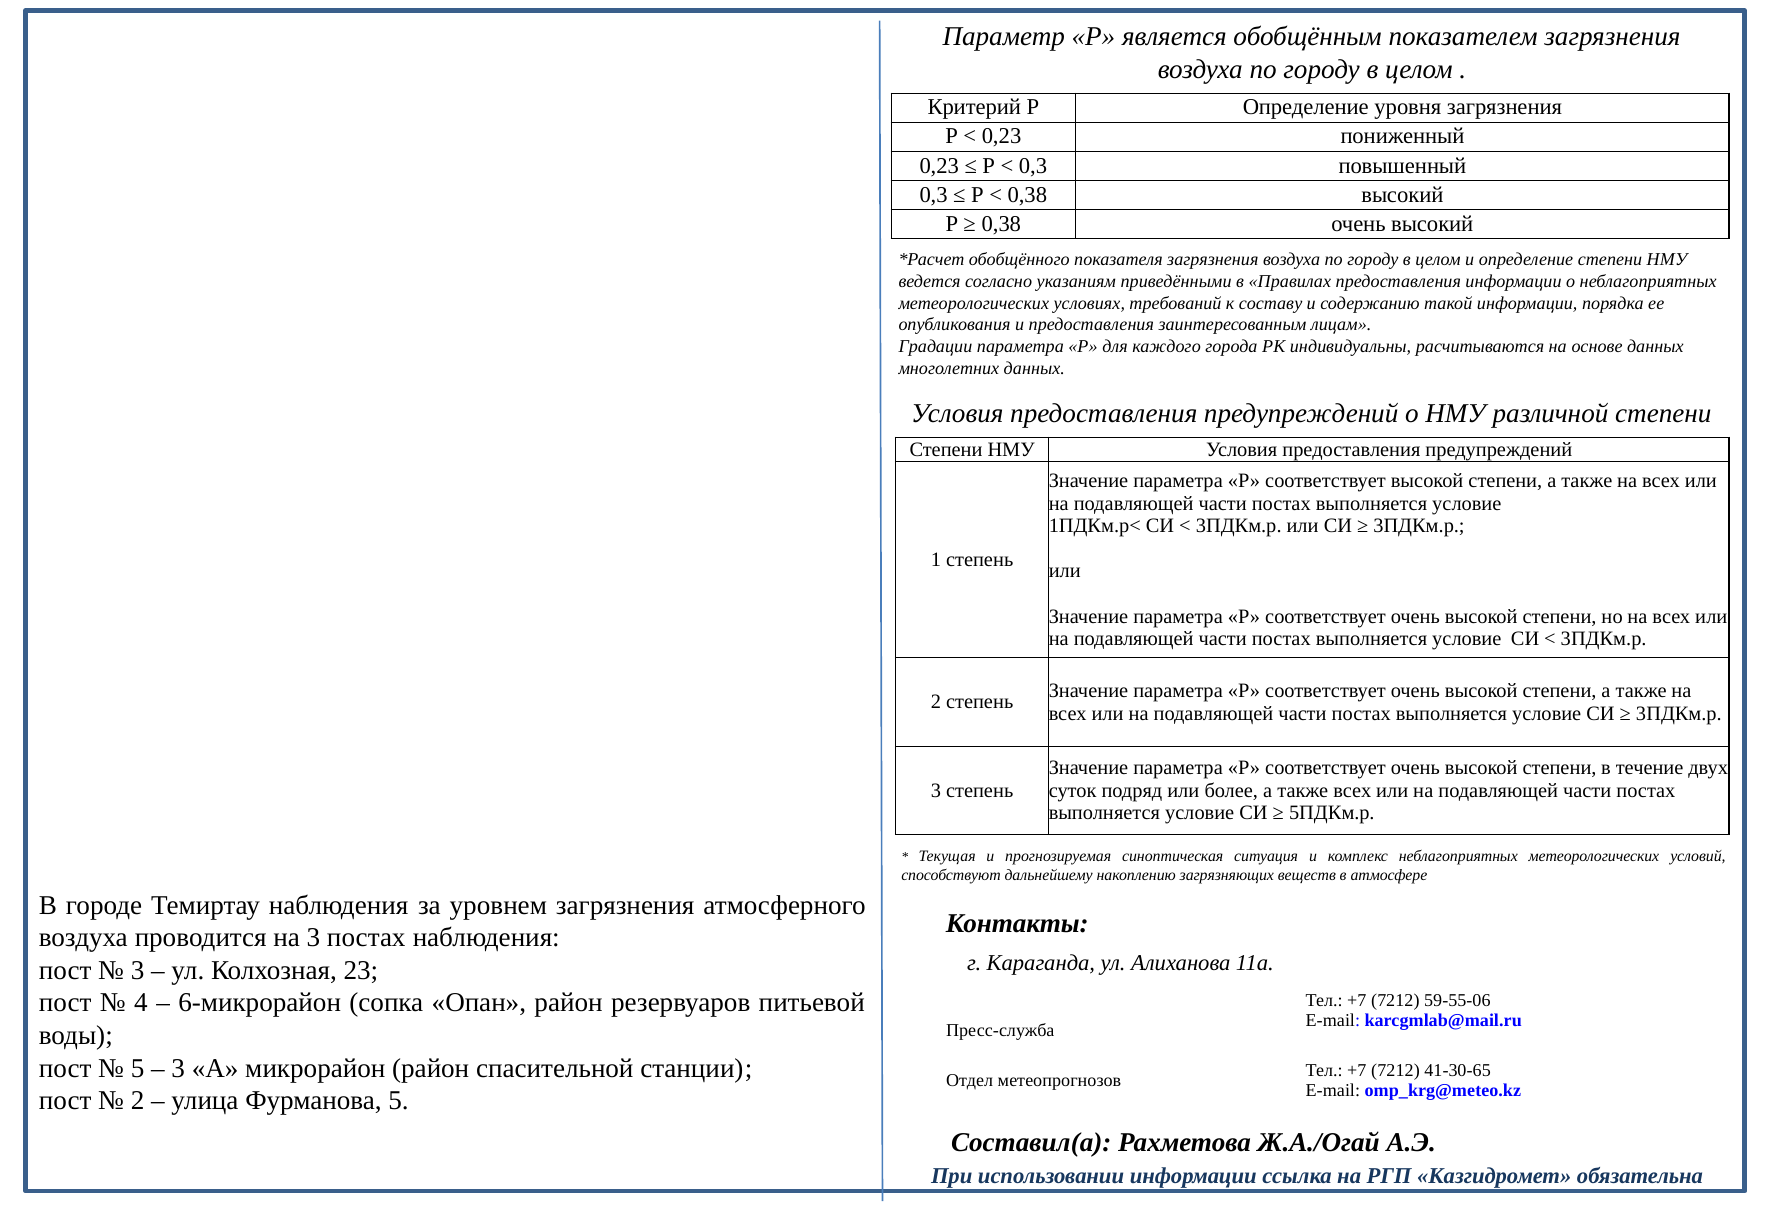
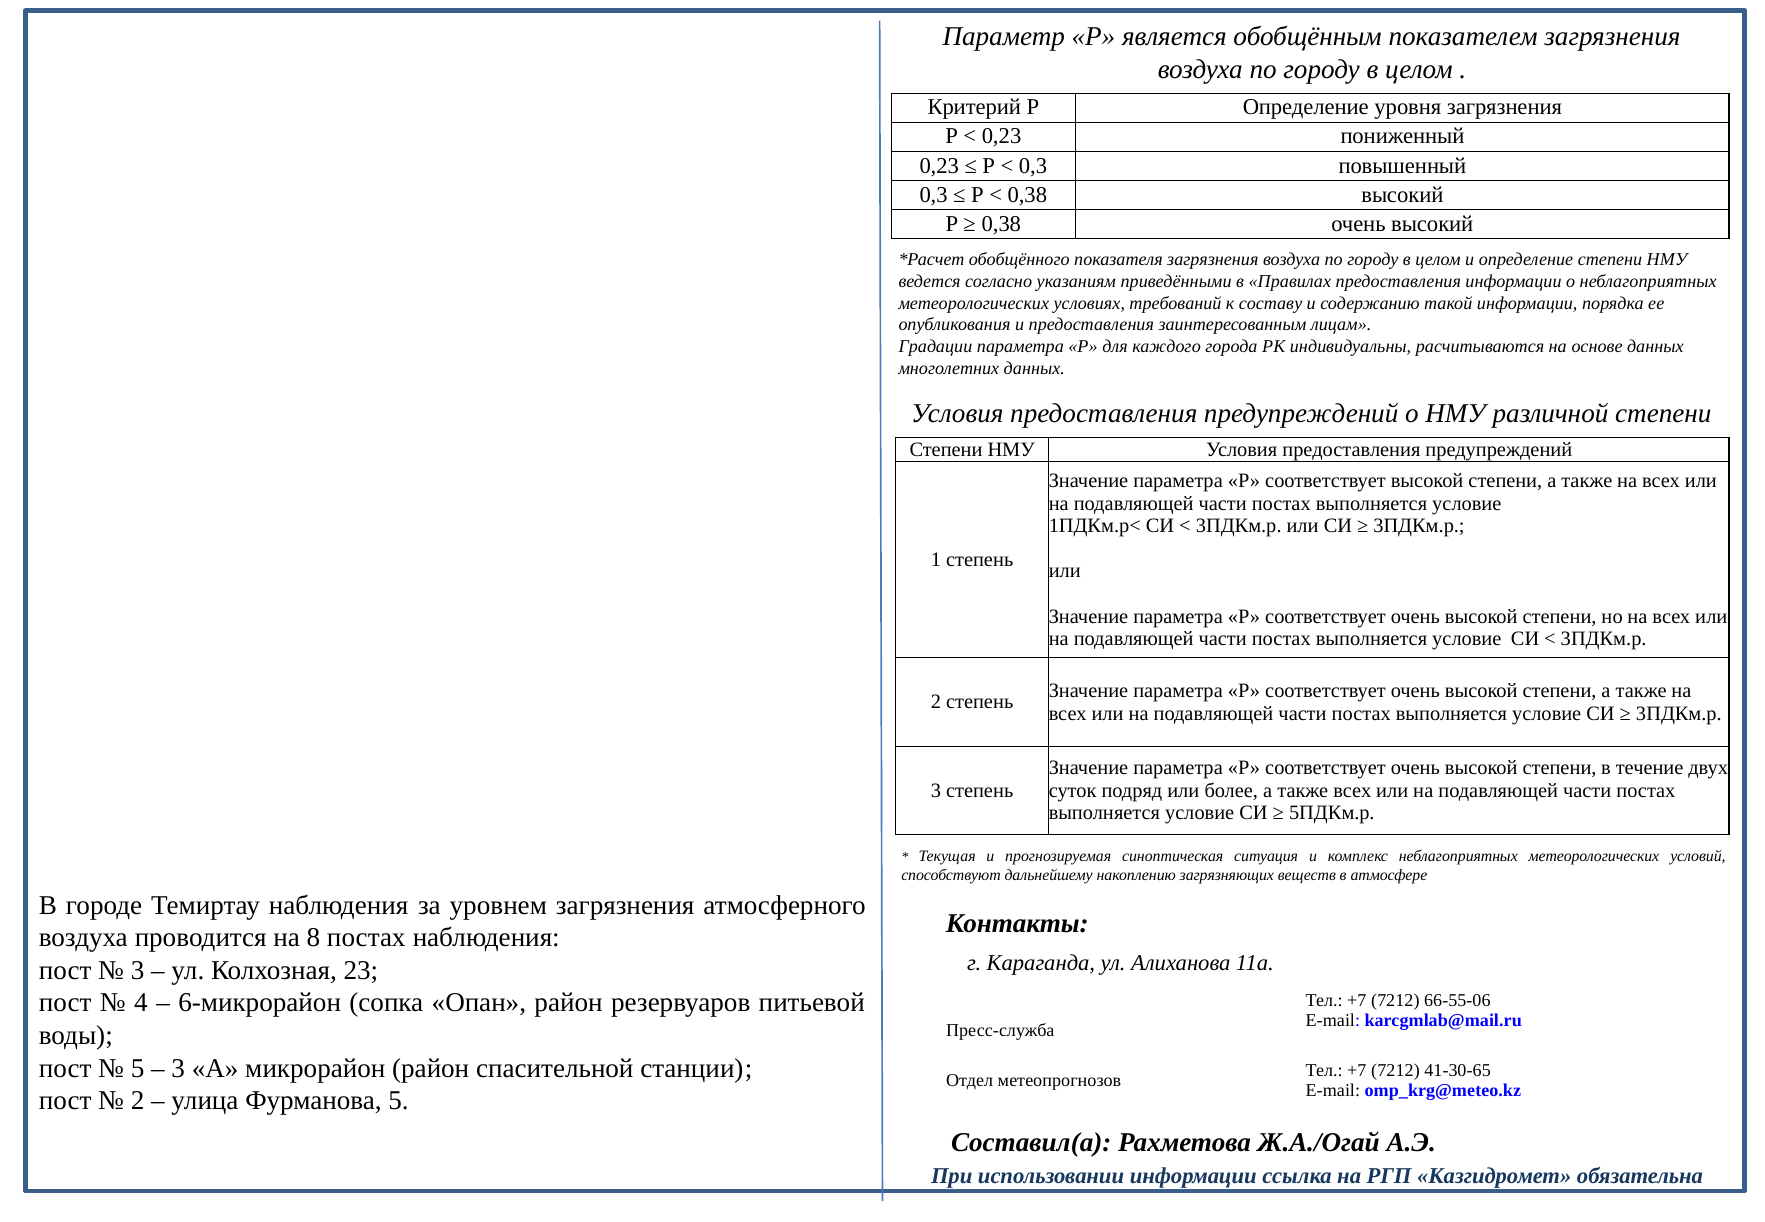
на 3: 3 -> 8 (313, 938)
59-55-06: 59-55-06 -> 66-55-06 (1457, 1000)
